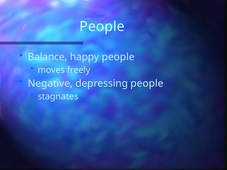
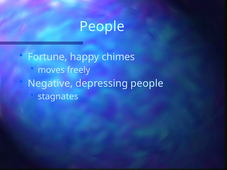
Balance: Balance -> Fortune (48, 57)
happy people: people -> chimes (118, 57)
